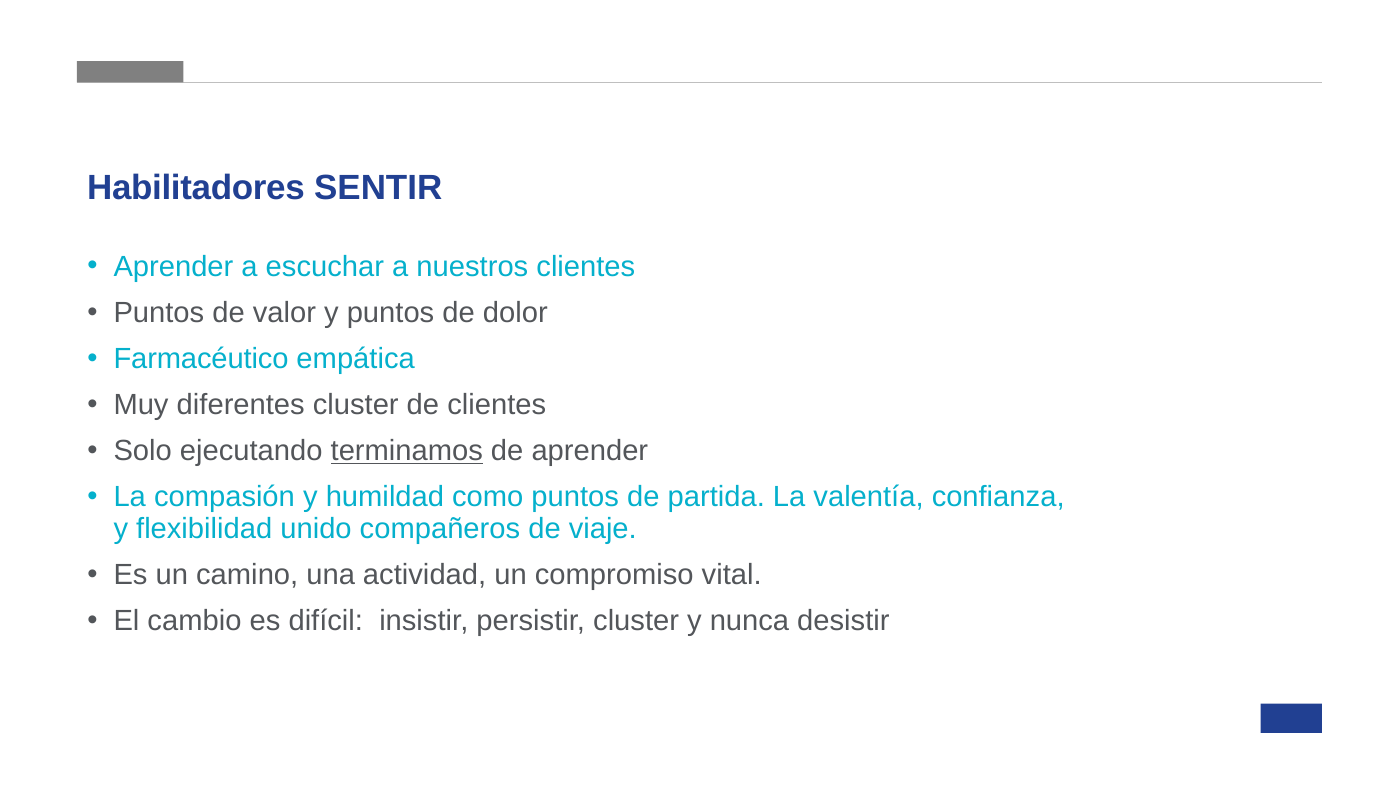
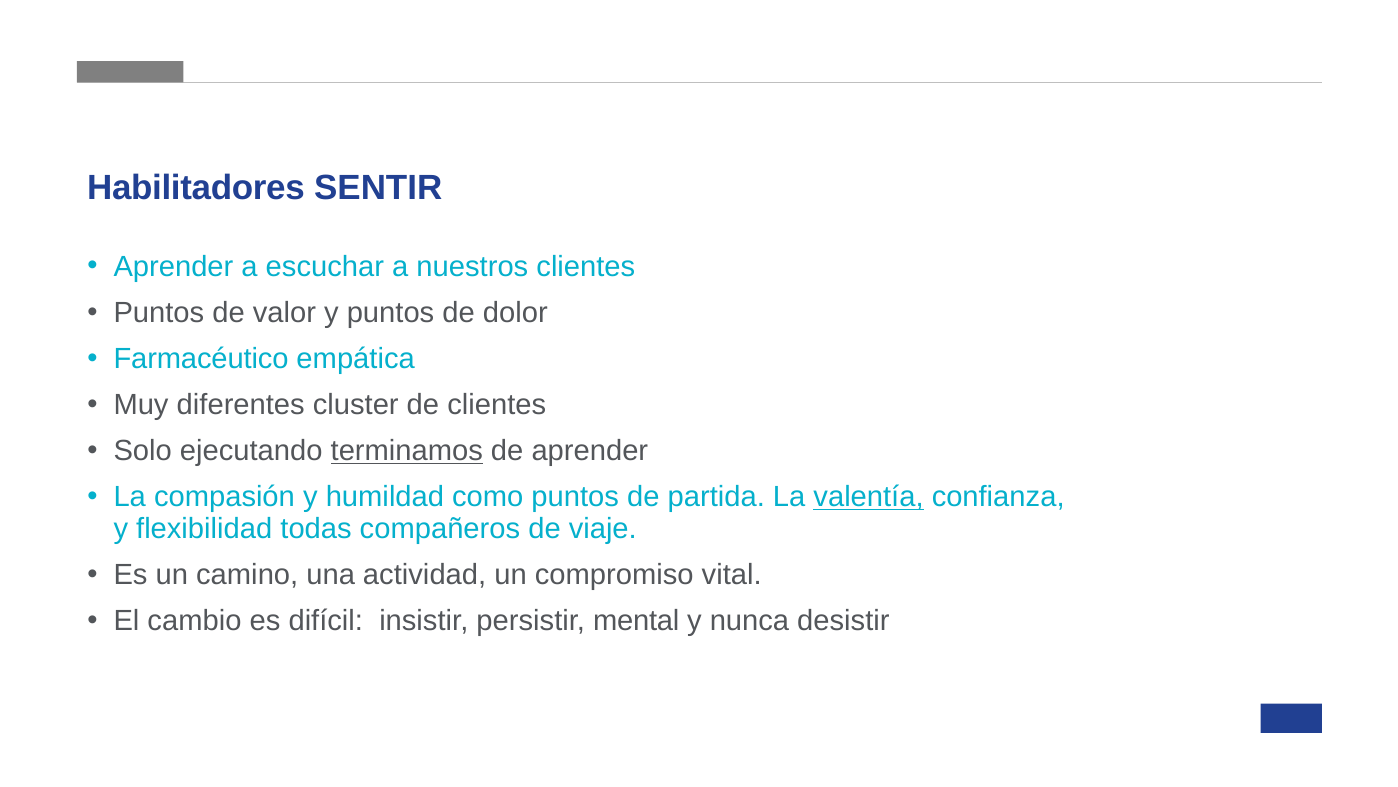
valentía underline: none -> present (869, 497)
unido: unido -> todas (316, 528)
persistir cluster: cluster -> mental (636, 620)
